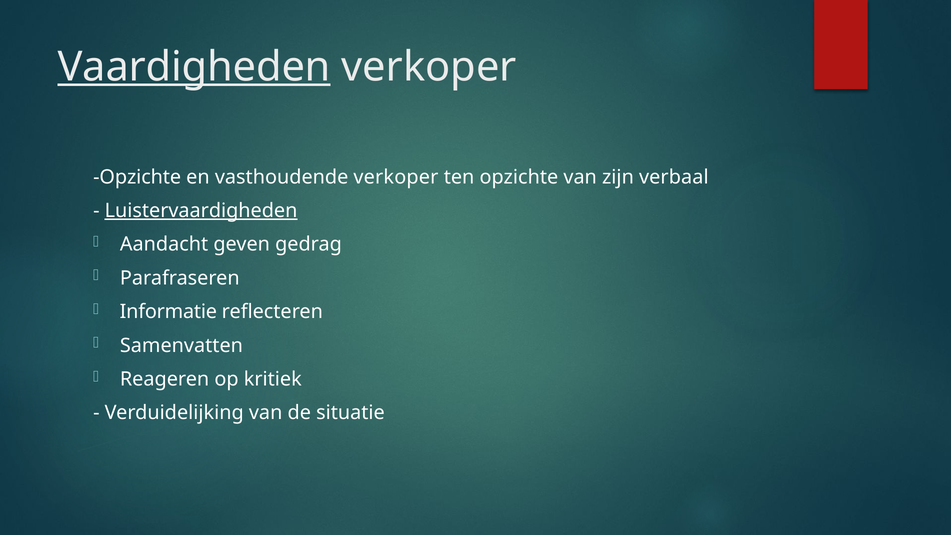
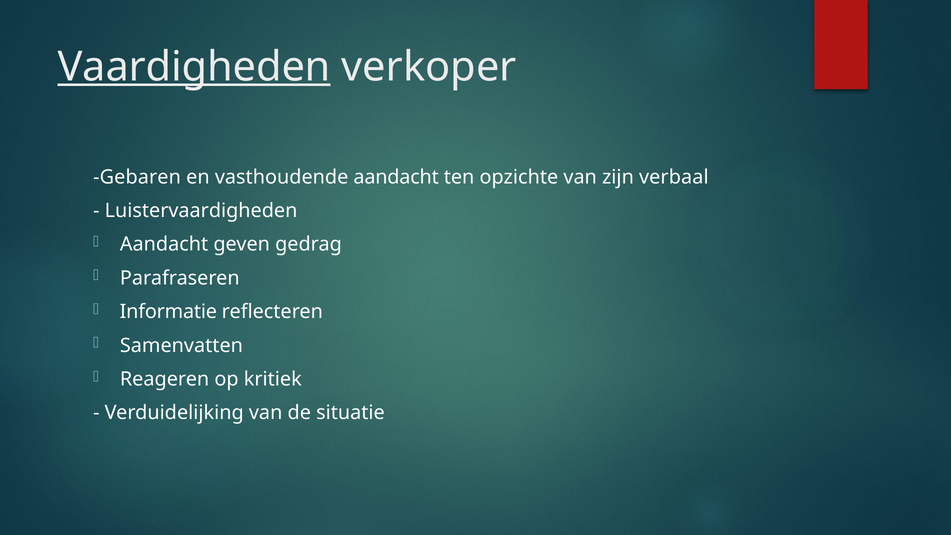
Opzichte: Opzichte -> Gebaren (137, 177)
vasthoudende verkoper: verkoper -> aandacht (396, 177)
Luistervaardigheden underline: present -> none (201, 211)
